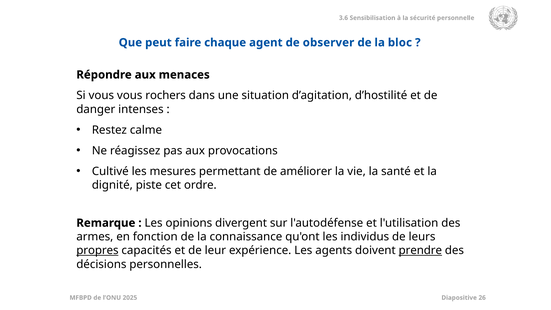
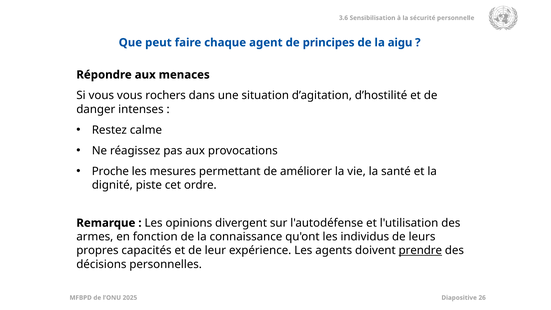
observer: observer -> principes (329, 43)
bloc: bloc -> aigu (400, 43)
Cultivé: Cultivé -> Proche (110, 171)
propres underline: present -> none (97, 250)
